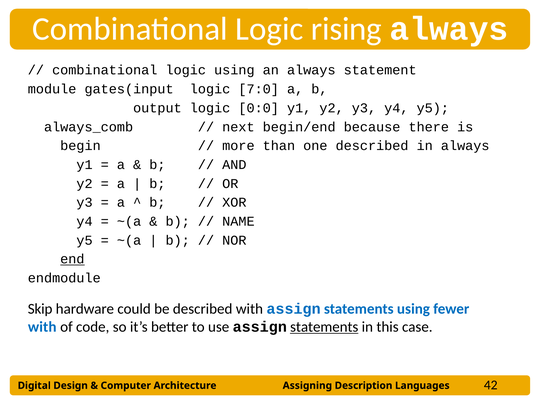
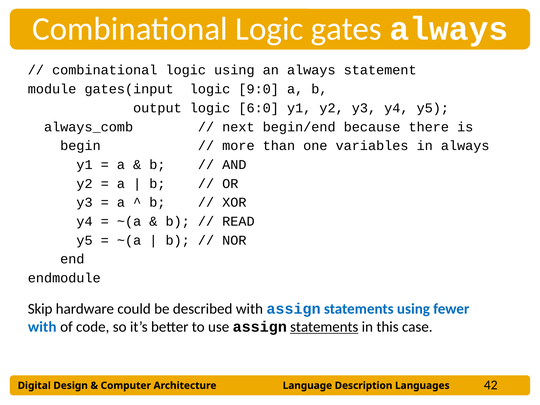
rising: rising -> gates (346, 29)
7:0: 7:0 -> 9:0 (259, 89)
0:0: 0:0 -> 6:0 (259, 108)
one described: described -> variables (372, 146)
NAME: NAME -> READ (238, 221)
end underline: present -> none (72, 259)
Assigning: Assigning -> Language (307, 386)
